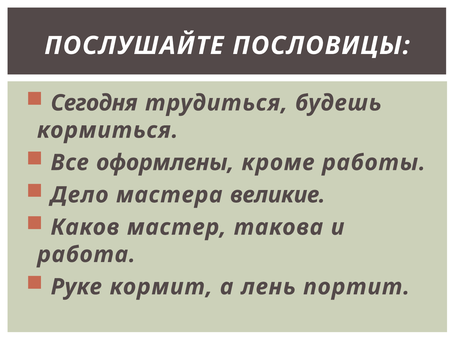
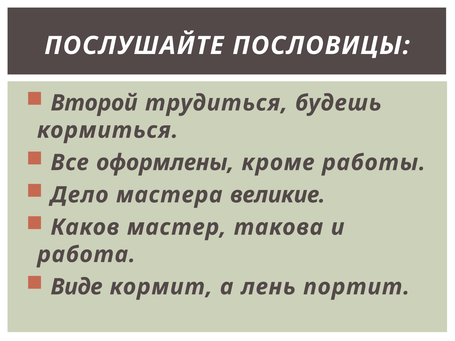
Сегодня: Сегодня -> Второй (94, 103)
Руке: Руке -> Виде (76, 287)
